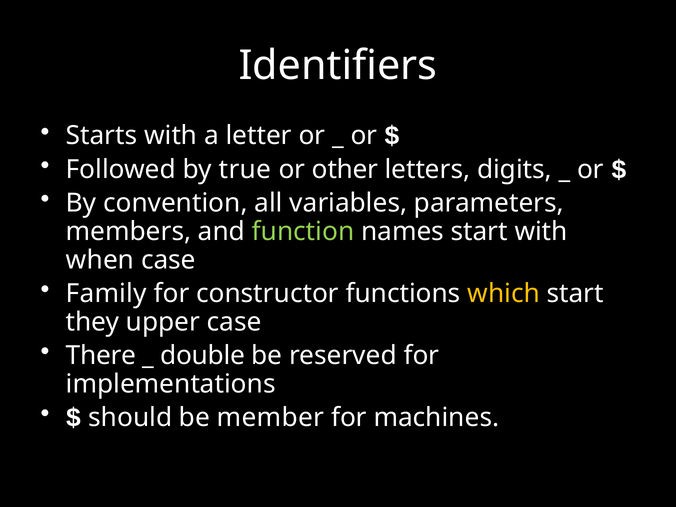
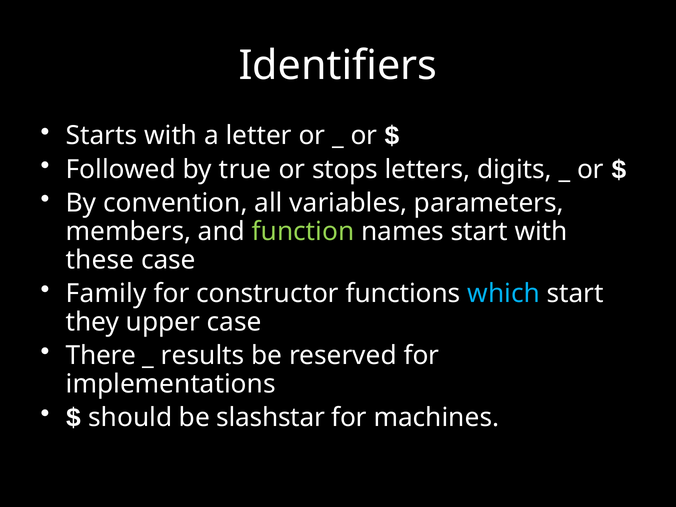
other: other -> stops (345, 169)
when: when -> these (100, 260)
which colour: yellow -> light blue (504, 294)
double: double -> results (203, 356)
member: member -> slashstar (271, 418)
